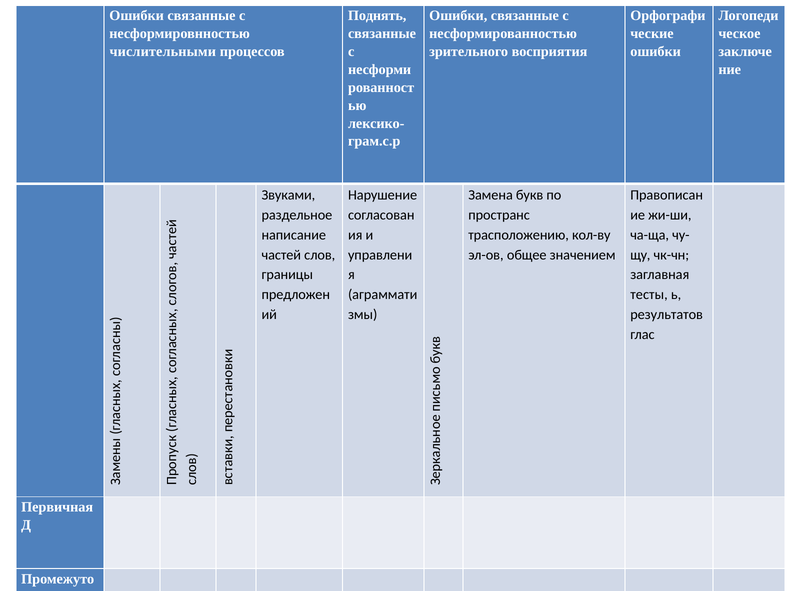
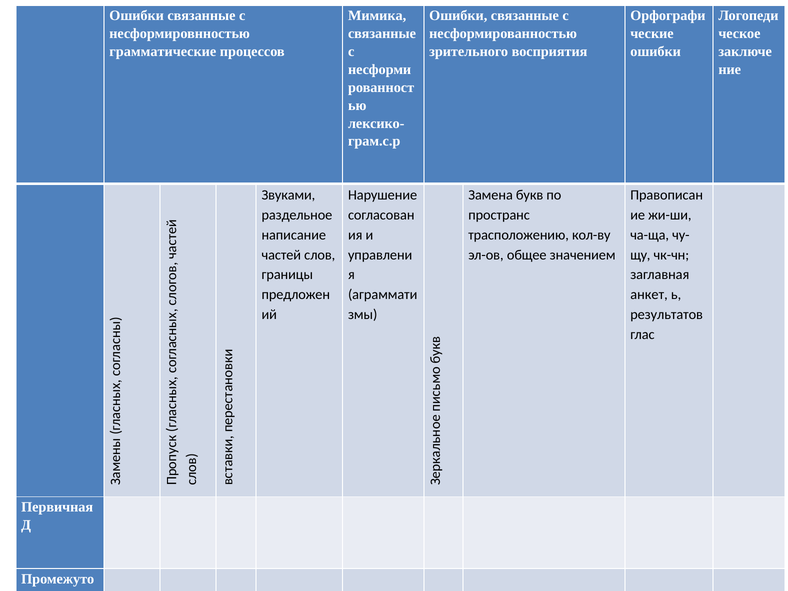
Поднять: Поднять -> Мимика (377, 16)
числительными: числительными -> грамматические (163, 51)
тесты: тесты -> анкет (649, 295)
